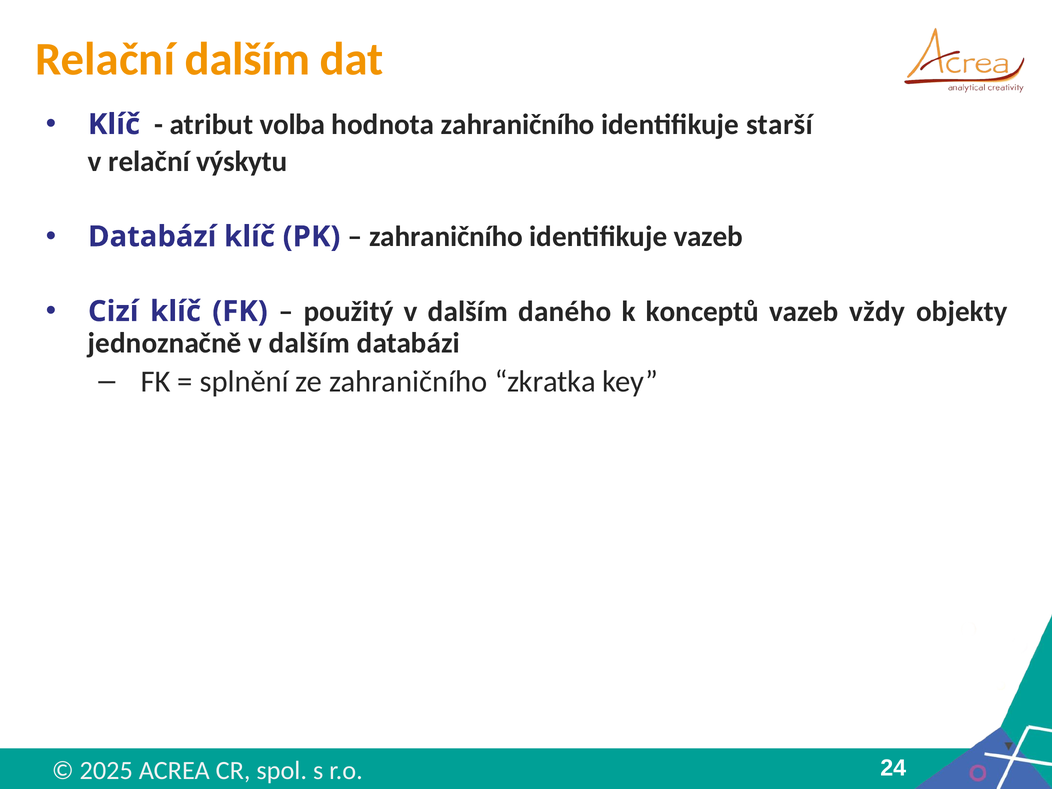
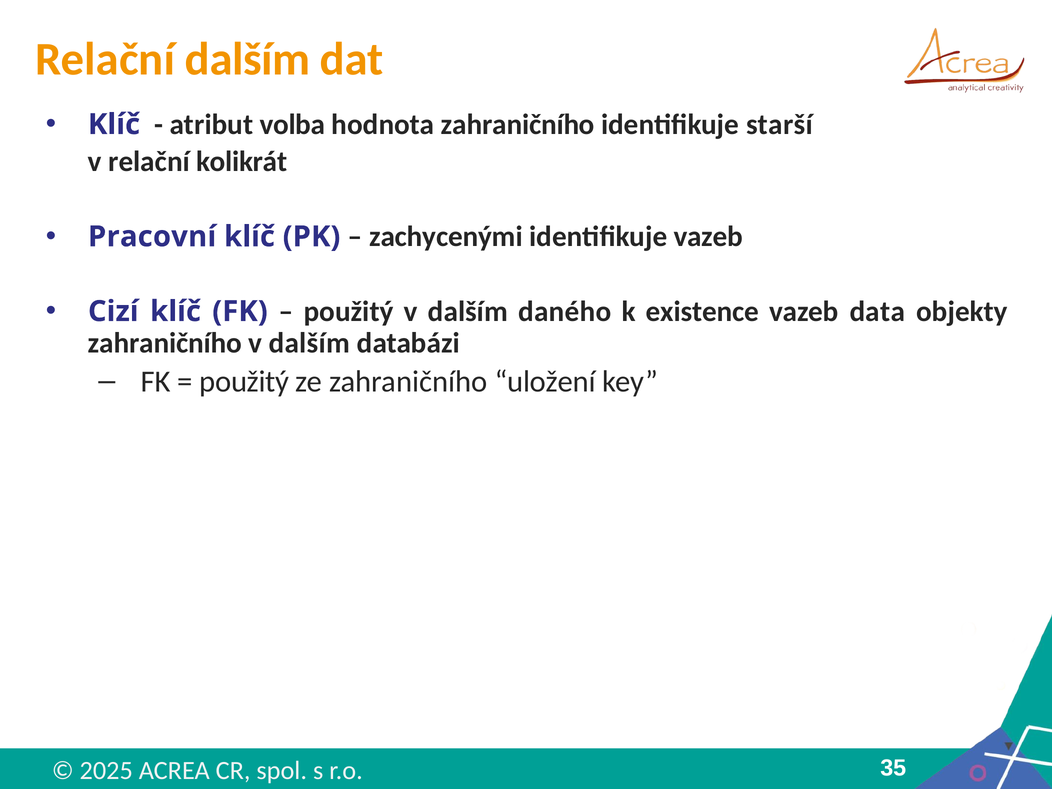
výskytu: výskytu -> kolikrát (242, 162)
Databází: Databází -> Pracovní (152, 237)
zahraničního: zahraničního -> zachycenými (446, 237)
konceptů: konceptů -> existence (703, 311)
vždy: vždy -> data (877, 311)
jednoznačně: jednoznačně -> zahraničního (165, 343)
splnění: splnění -> použitý (244, 381)
zkratka: zkratka -> uložení (545, 381)
24: 24 -> 35 (893, 768)
